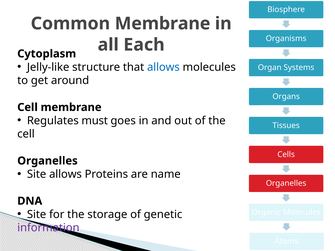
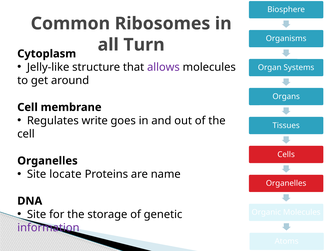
Common Membrane: Membrane -> Ribosomes (163, 24)
Each: Each -> Turn (144, 45)
allows colour: blue -> purple (163, 67)
must: must -> write (95, 121)
Site allows: allows -> locate (65, 174)
